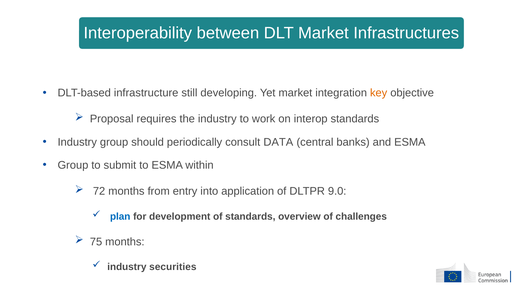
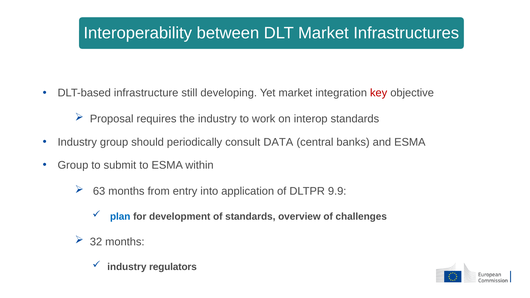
key colour: orange -> red (379, 93)
72: 72 -> 63 (99, 191)
9.0: 9.0 -> 9.9 (337, 191)
75: 75 -> 32 (96, 242)
securities: securities -> regulators (173, 267)
